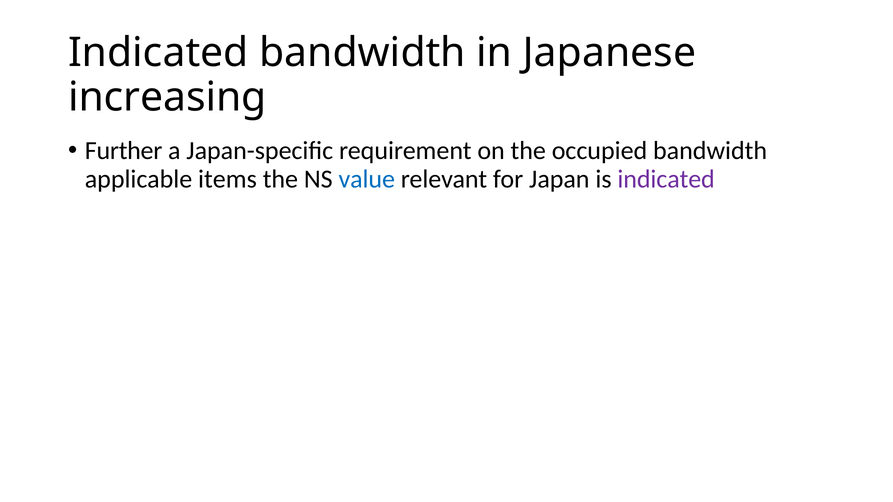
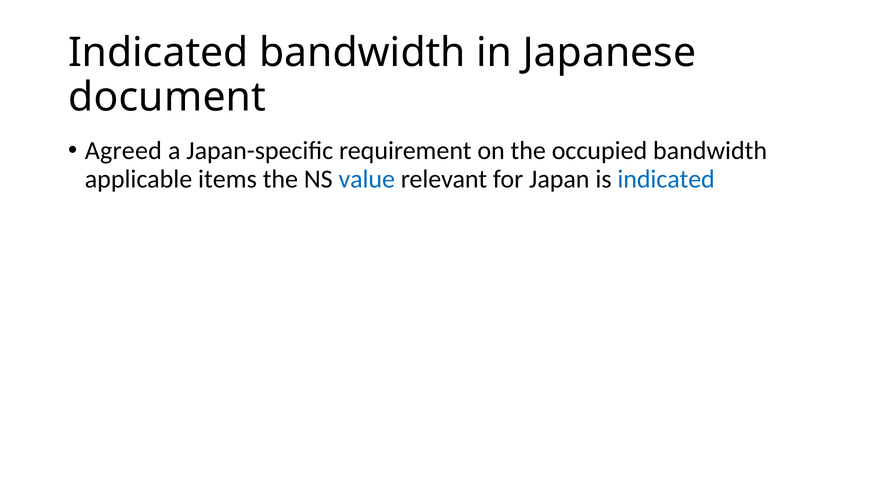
increasing: increasing -> document (167, 97)
Further: Further -> Agreed (123, 151)
indicated colour: purple -> blue (666, 179)
